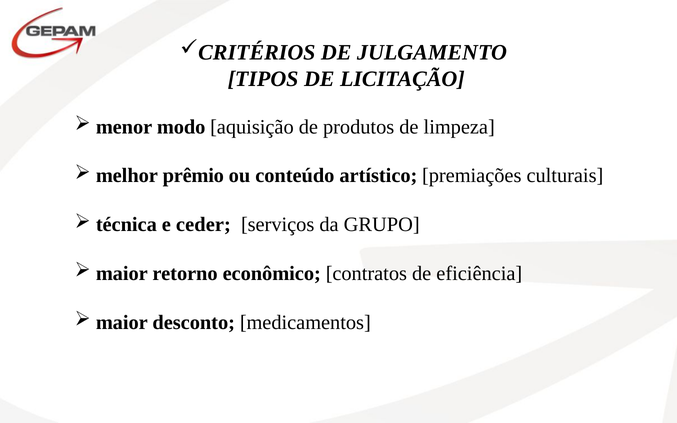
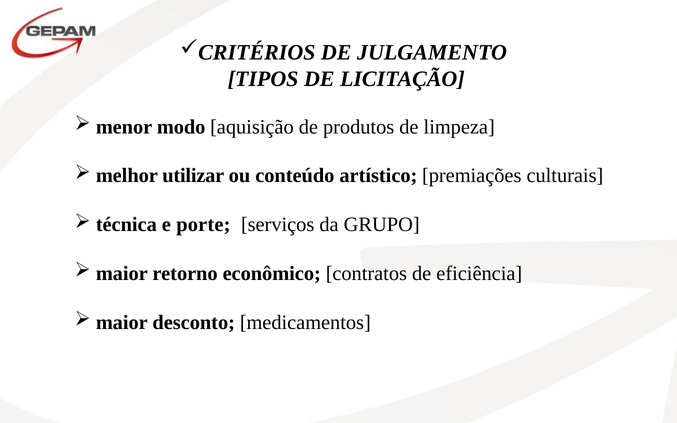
prêmio: prêmio -> utilizar (193, 176)
ceder: ceder -> porte (203, 225)
